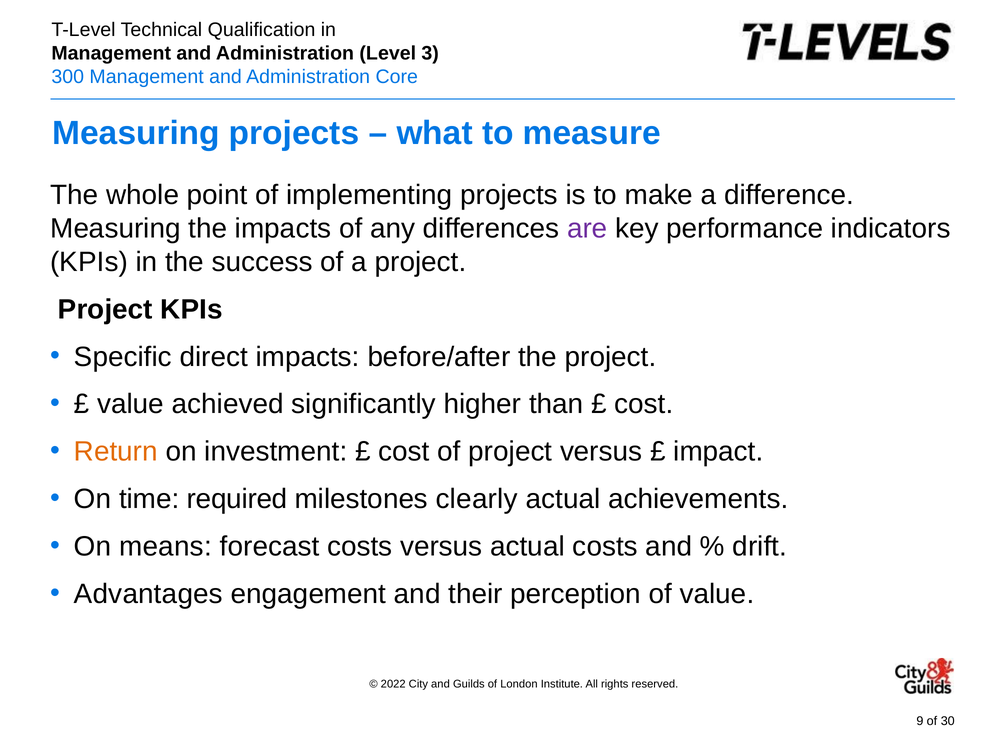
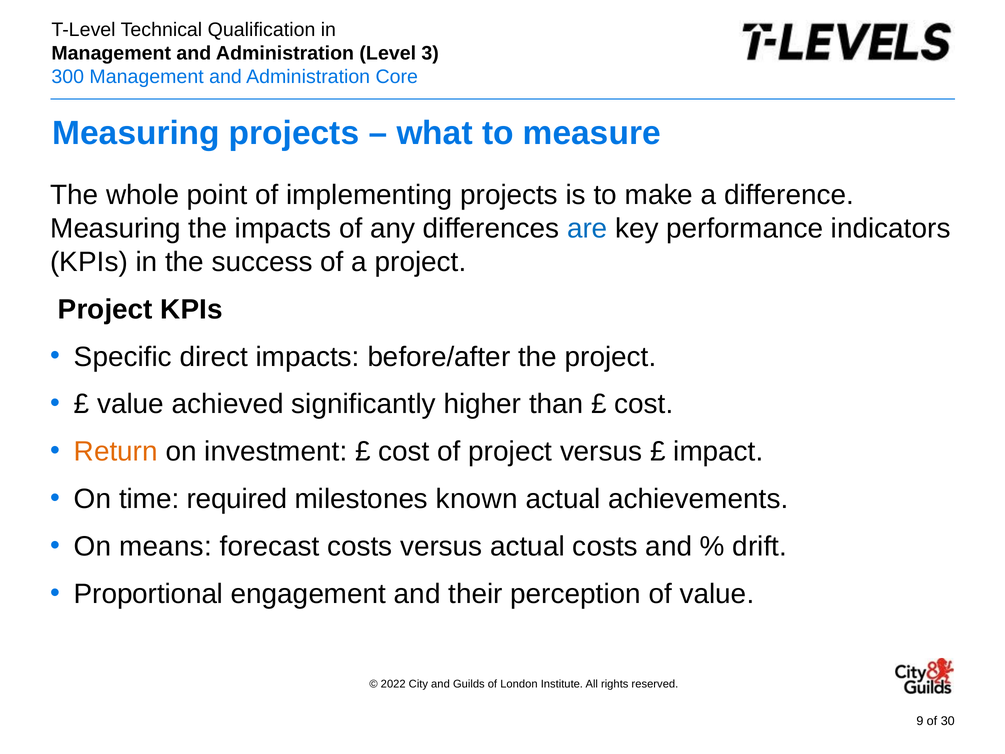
are colour: purple -> blue (587, 228)
clearly: clearly -> known (477, 499)
Advantages: Advantages -> Proportional (149, 594)
